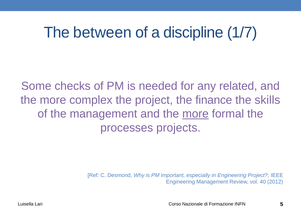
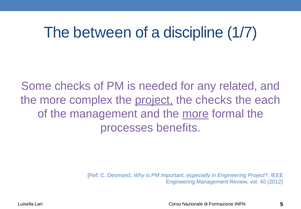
project underline: none -> present (154, 100)
the finance: finance -> checks (214, 100)
skills: skills -> each (267, 100)
projects: projects -> benefits (178, 127)
